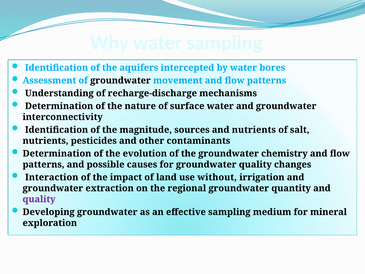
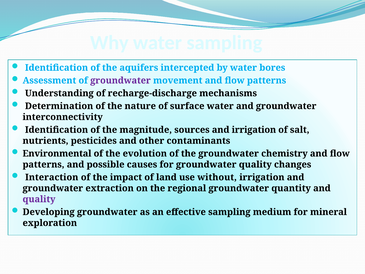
groundwater colour: black -> purple (121, 80)
and nutrients: nutrients -> irrigation (254, 130)
Determination: Determination -> Environmental (57, 153)
